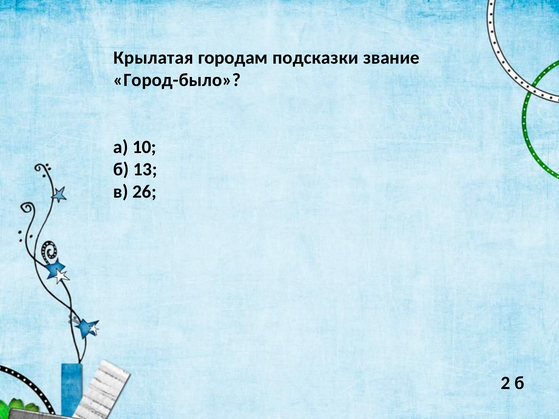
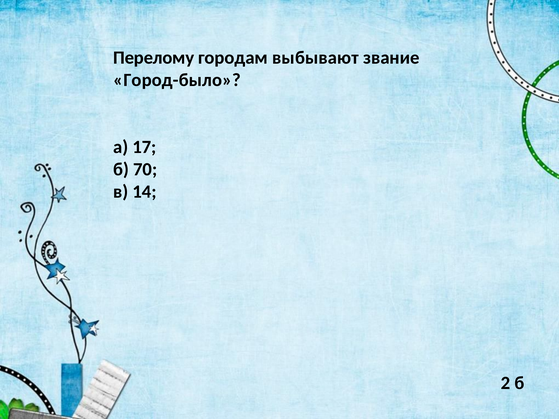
Крылатая: Крылатая -> Перелому (154, 58)
подсказки: подсказки -> выбывают (315, 58)
10: 10 -> 17 (144, 147)
13: 13 -> 70 (145, 169)
26: 26 -> 14 (144, 192)
